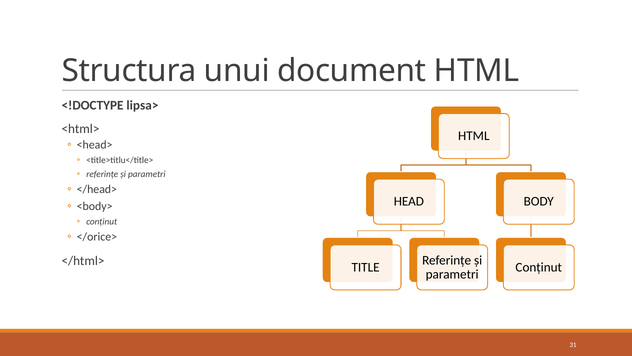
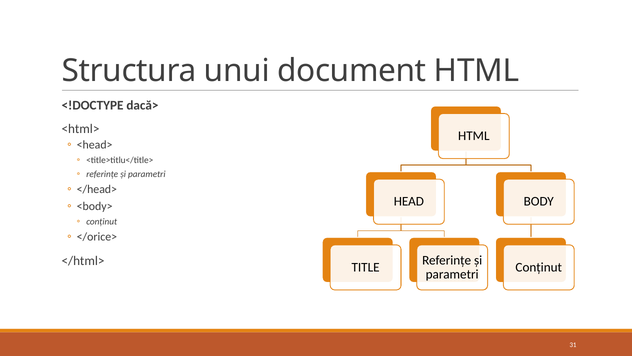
lipsa>: lipsa> -> dacă> (142, 105)
